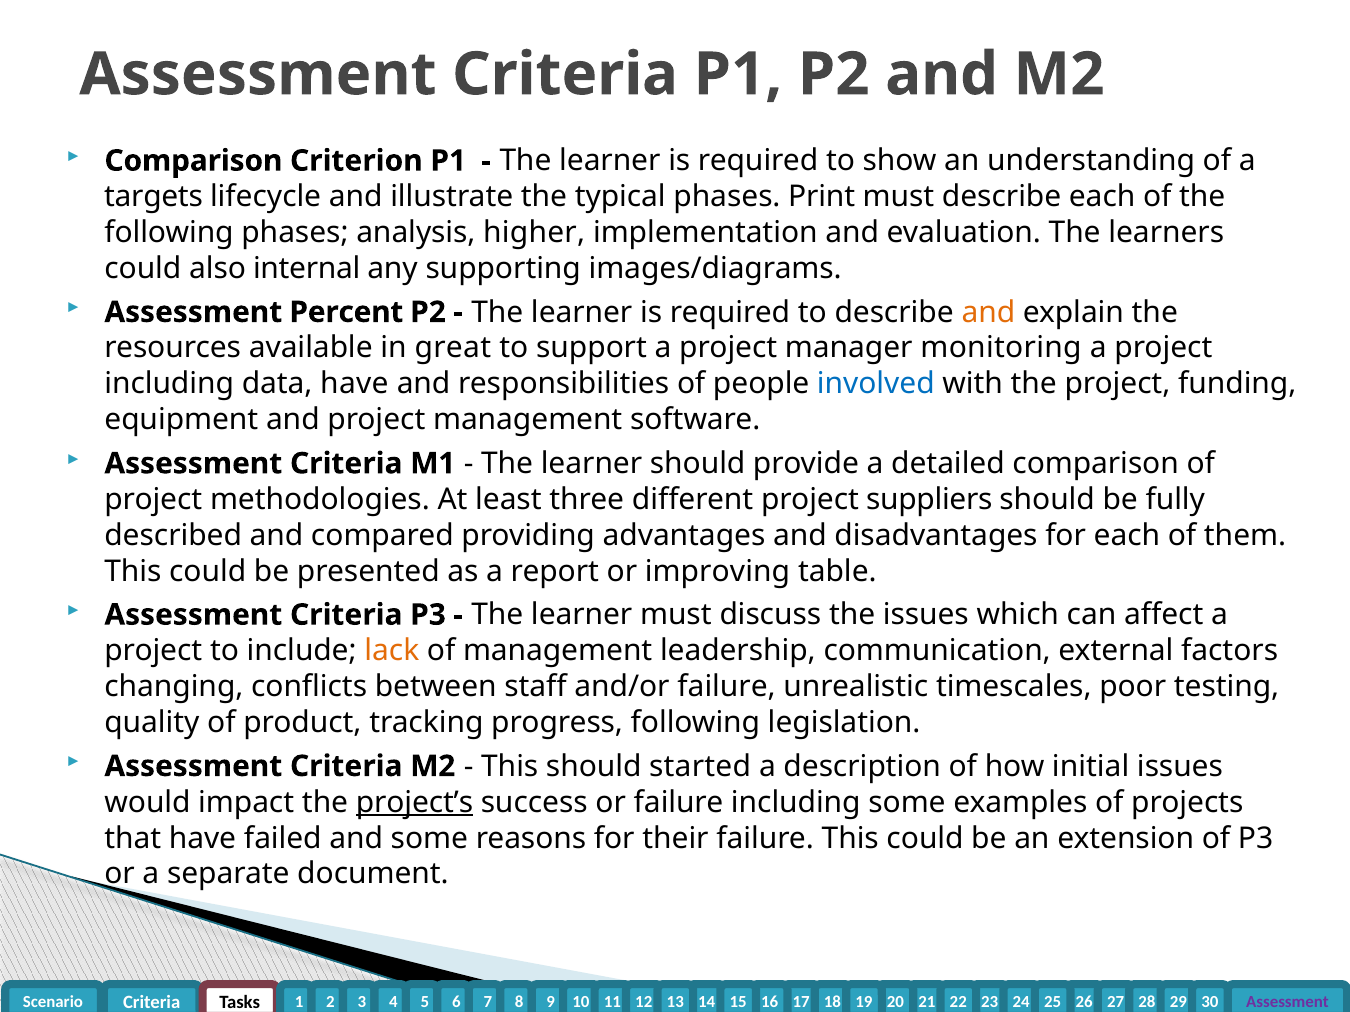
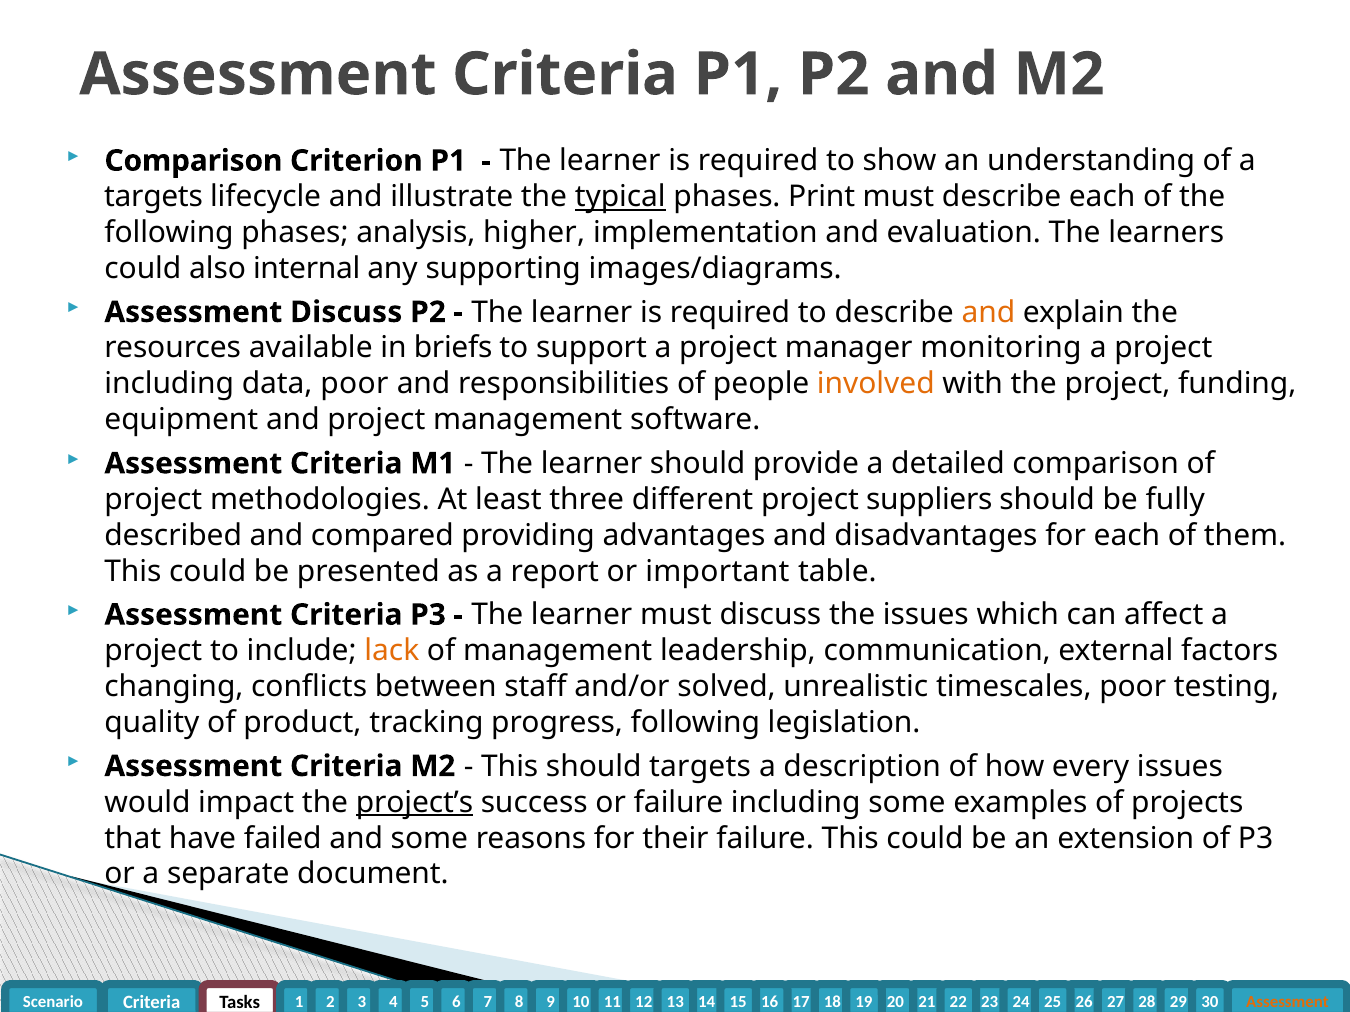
typical underline: none -> present (620, 197)
Assessment Percent: Percent -> Discuss (346, 312)
great: great -> briefs (453, 348)
data have: have -> poor (354, 384)
involved colour: blue -> orange (876, 384)
improving: improving -> important (717, 572)
and/or failure: failure -> solved (727, 687)
should started: started -> targets (700, 767)
initial: initial -> every (1091, 767)
Assessment colour: purple -> orange (1287, 1002)
